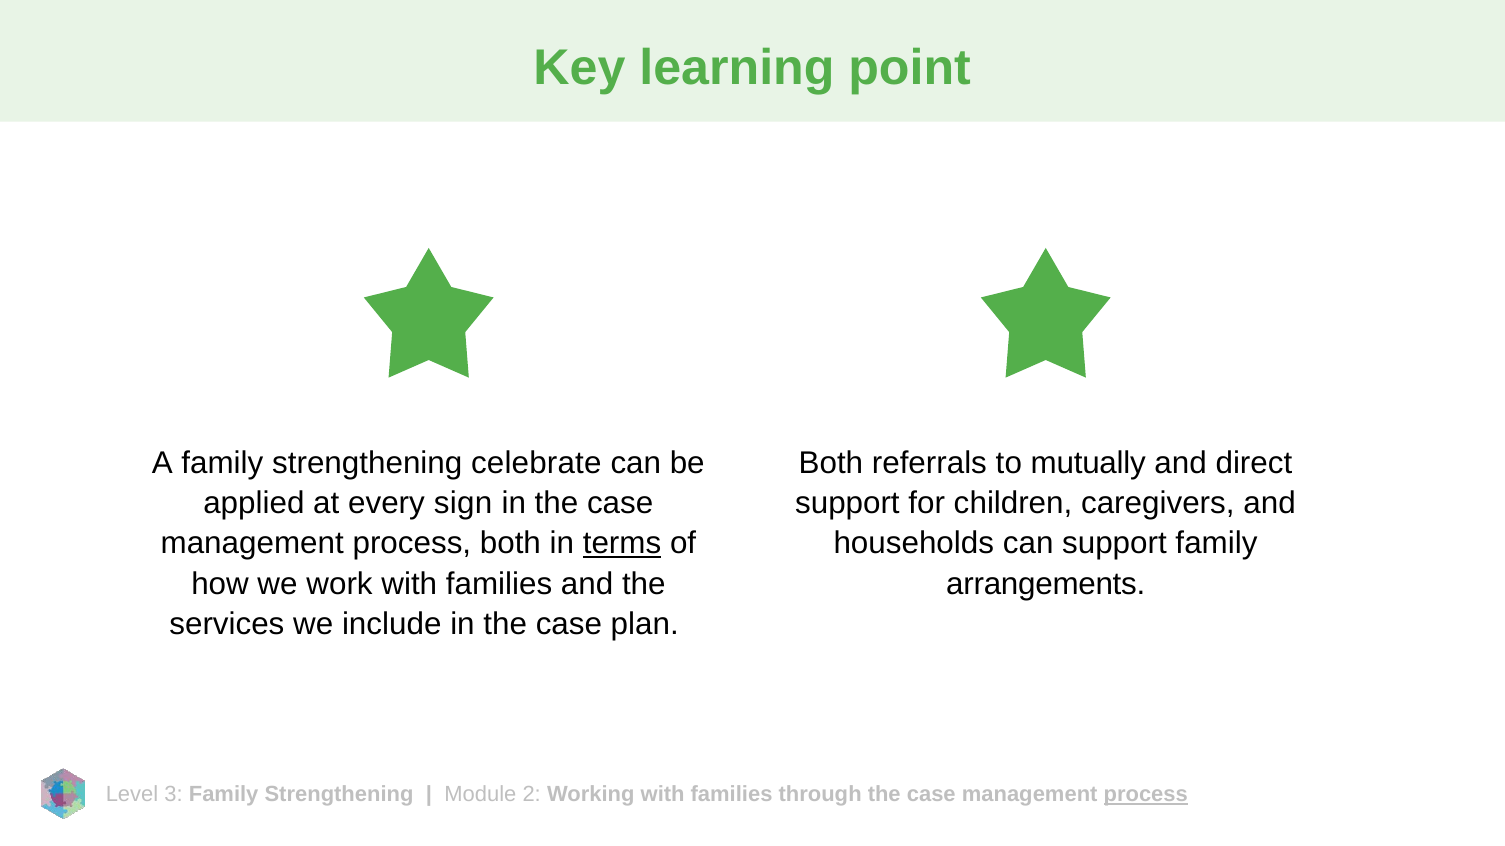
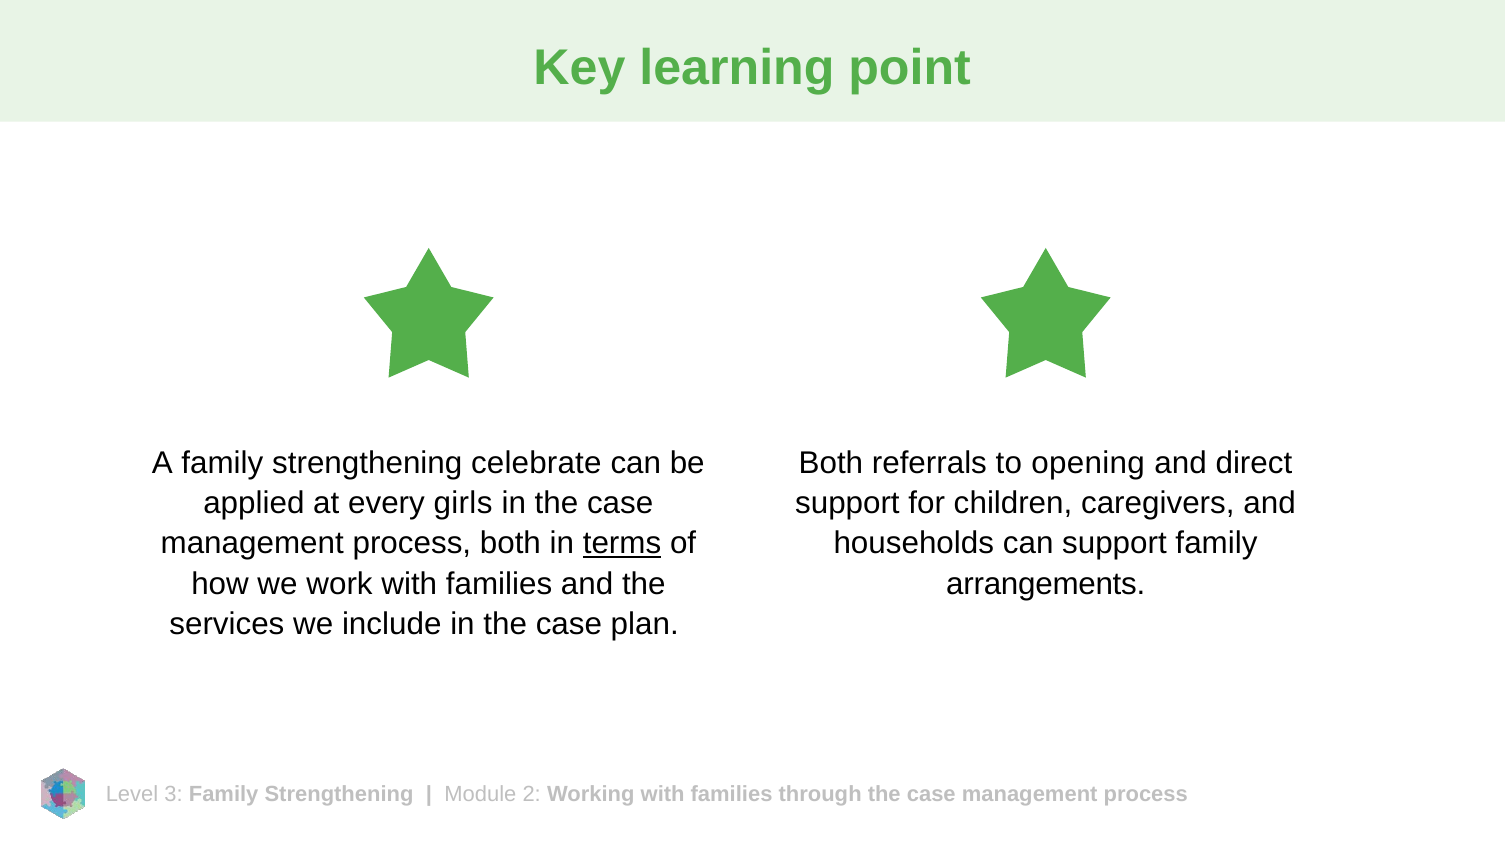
mutually: mutually -> opening (1088, 463)
sign: sign -> girls (463, 504)
process underline: present -> none (1146, 795)
